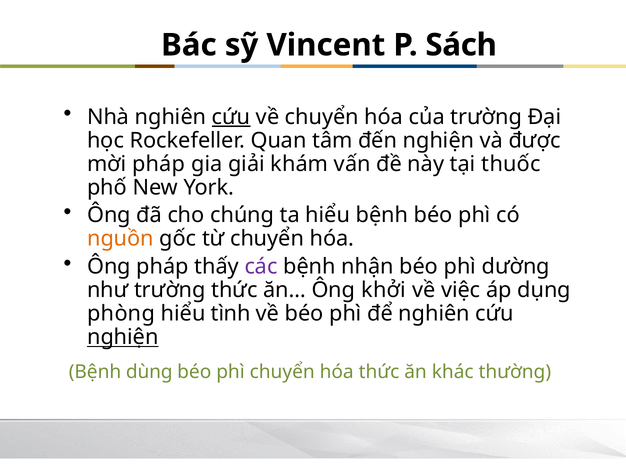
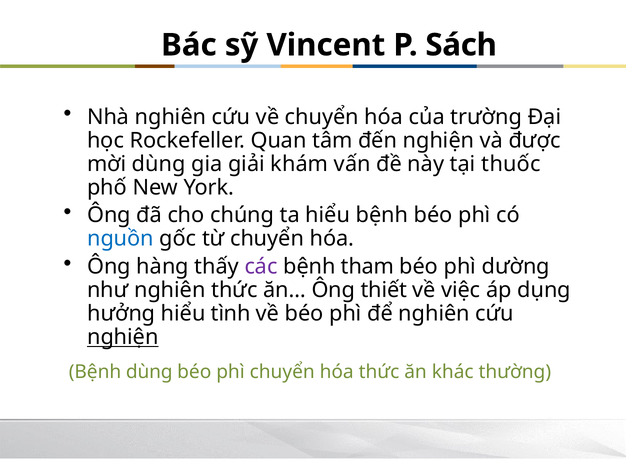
cứu underline: present -> none (231, 117)
mời pháp: pháp -> dùng (159, 164)
nguồn colour: orange -> blue (120, 239)
Ông pháp: pháp -> hàng (163, 266)
nhận: nhận -> tham (368, 266)
như trường: trường -> nghiên (170, 290)
khởi: khởi -> thiết (384, 290)
phòng: phòng -> hưởng (121, 313)
